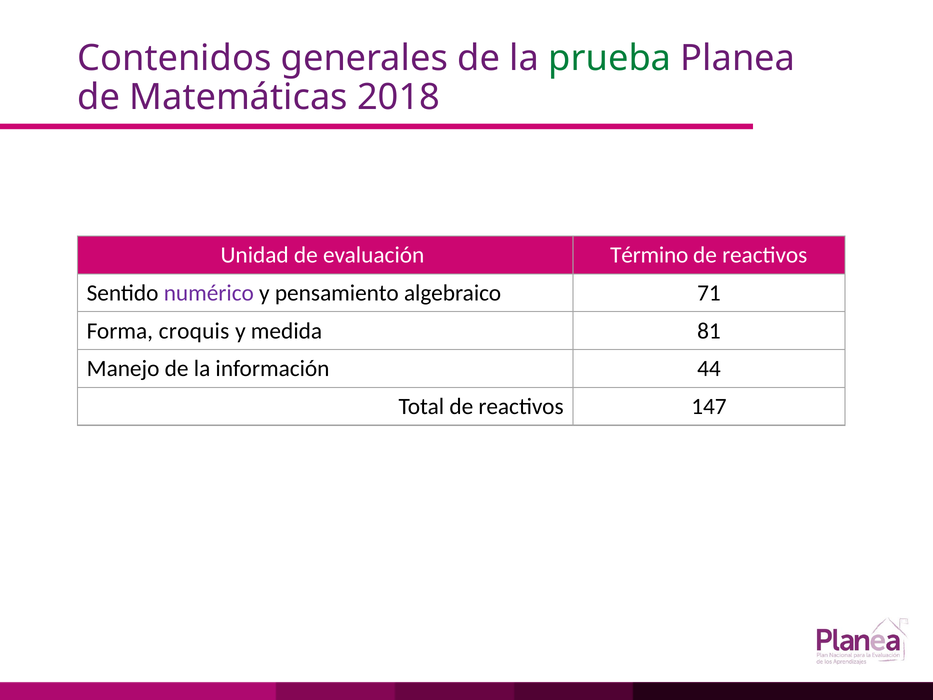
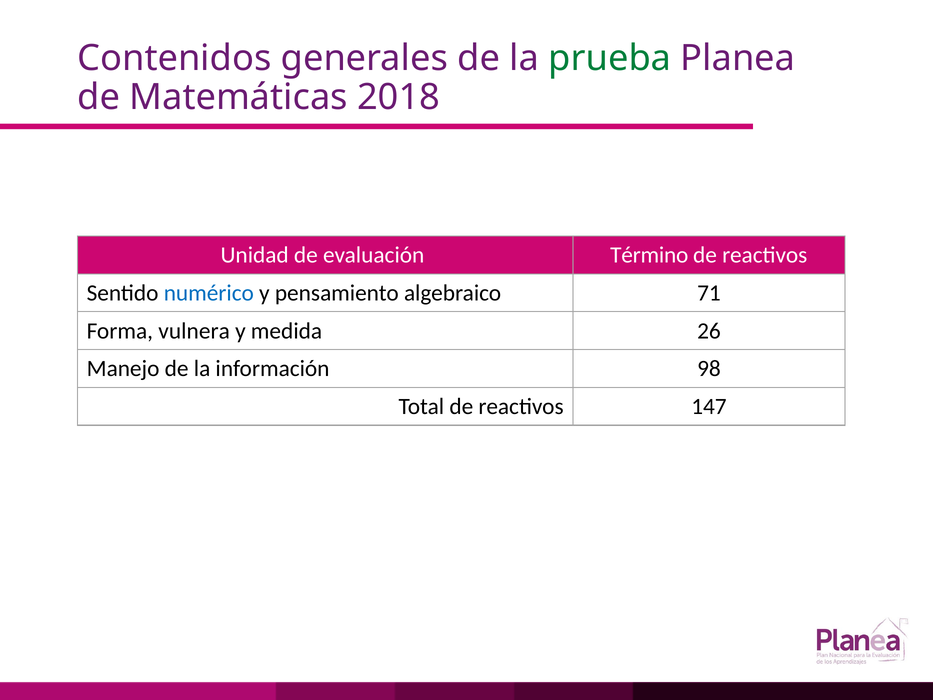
numérico colour: purple -> blue (209, 293)
croquis: croquis -> vulnera (194, 331)
81: 81 -> 26 (709, 331)
44: 44 -> 98 (709, 369)
